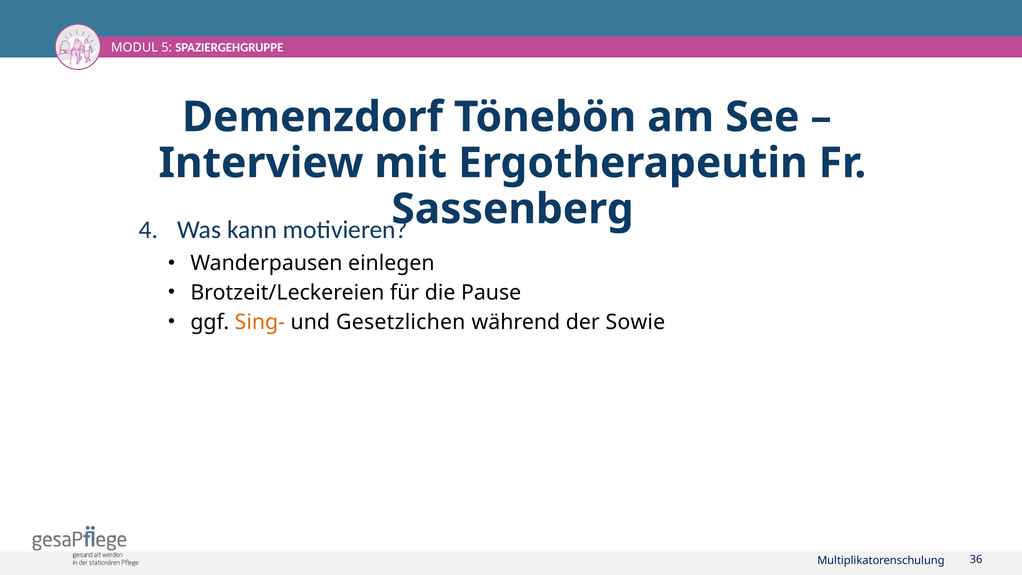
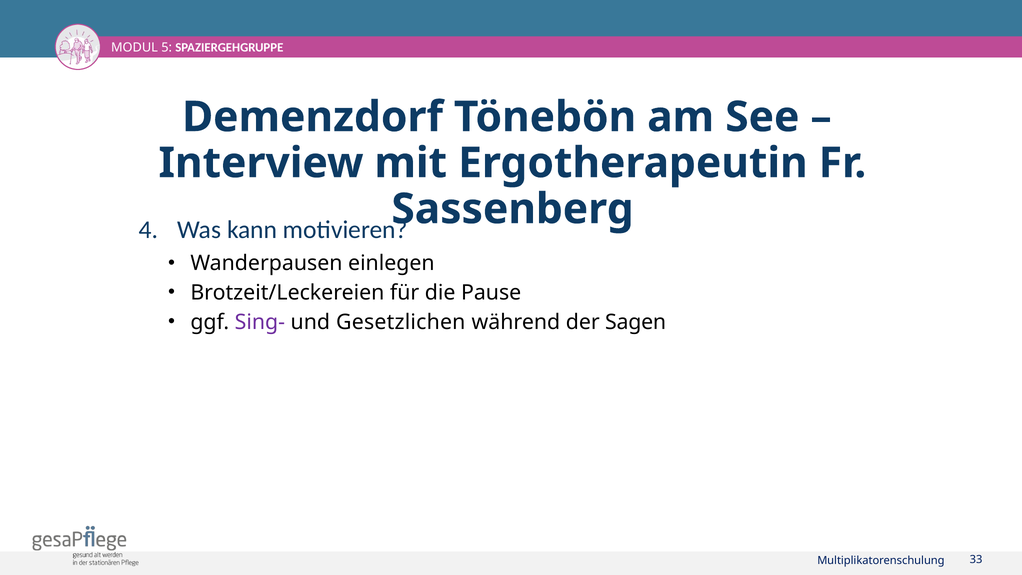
Sing- colour: orange -> purple (260, 322)
Sowie: Sowie -> Sagen (636, 322)
36: 36 -> 33 (976, 560)
